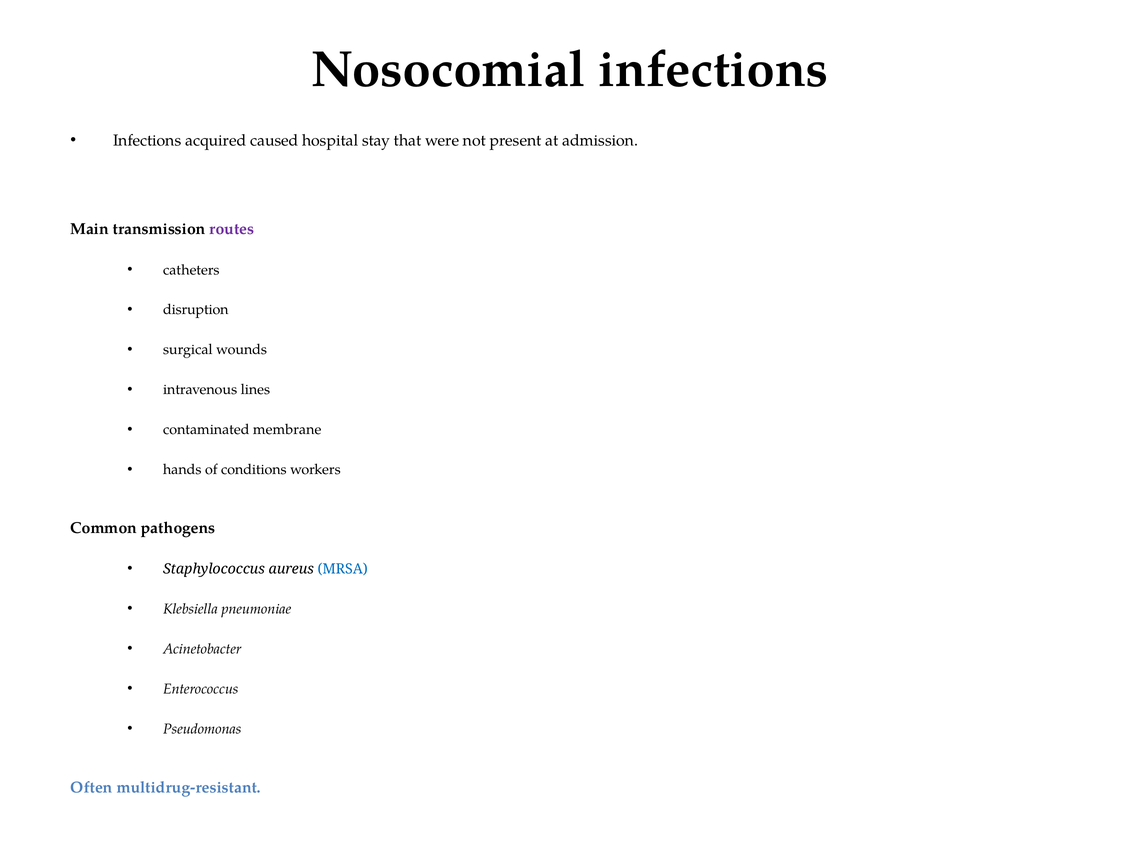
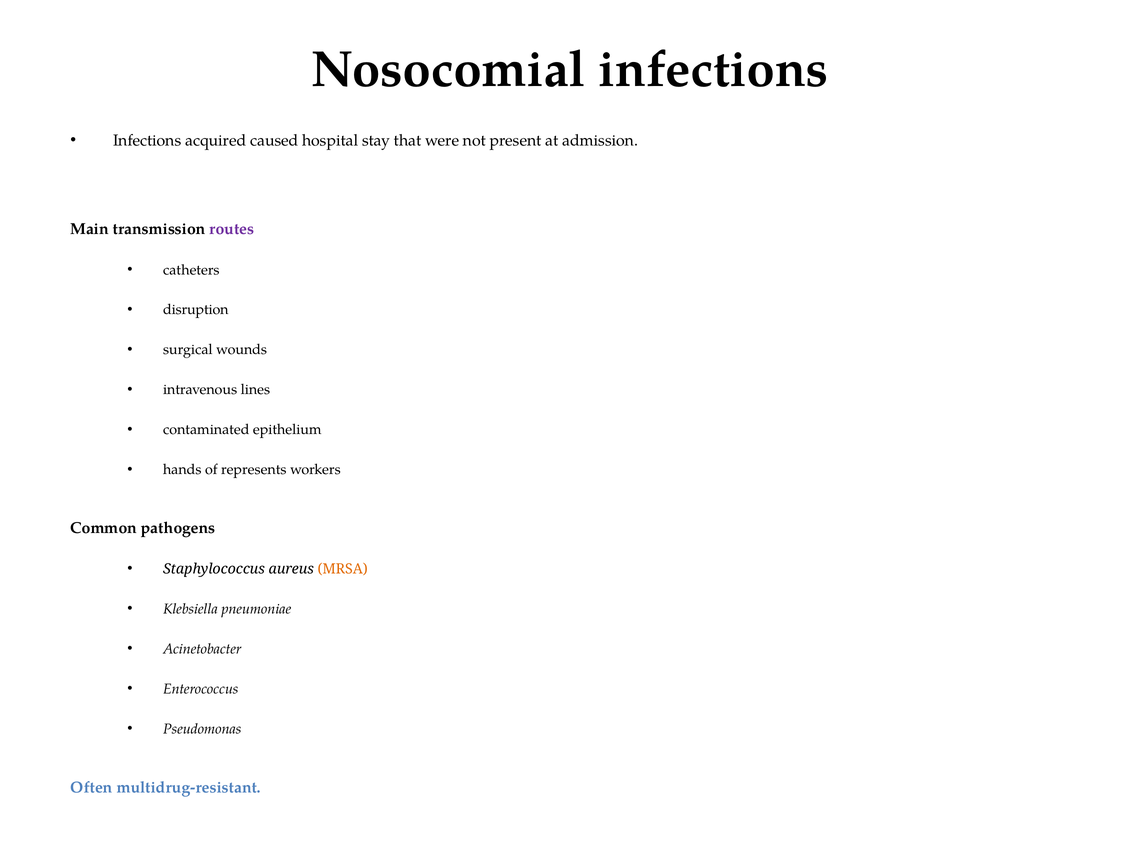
membrane: membrane -> epithelium (287, 430)
conditions: conditions -> represents (254, 470)
MRSA colour: blue -> orange (343, 569)
